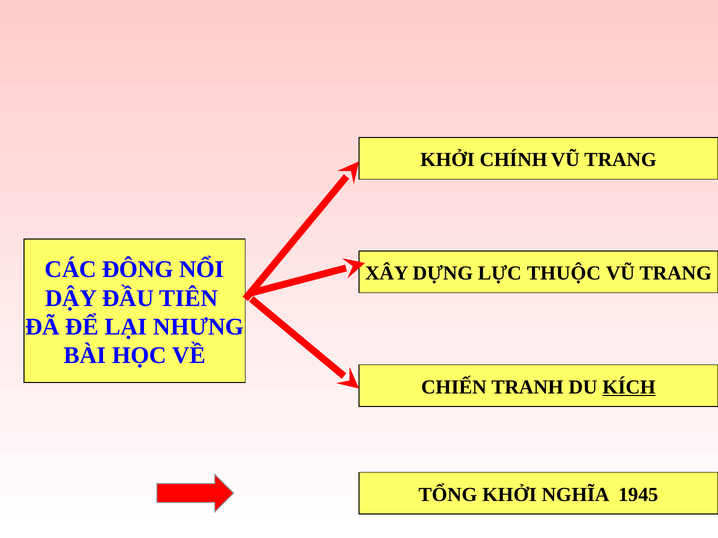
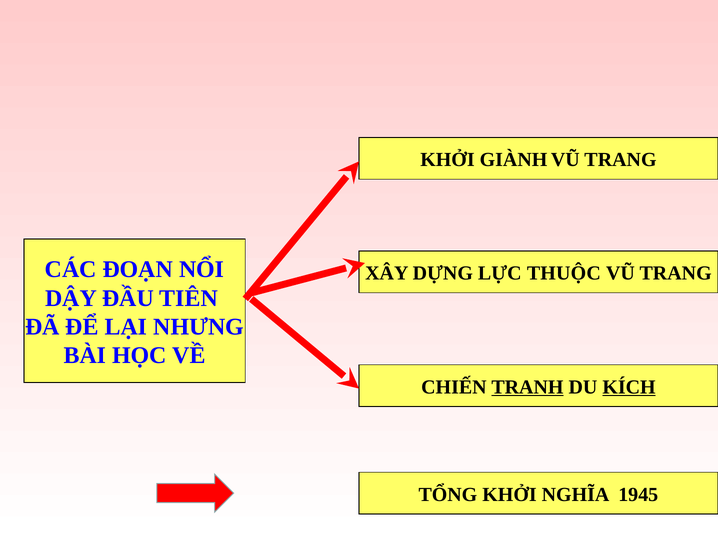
CHÍNH: CHÍNH -> GIÀNH (513, 160)
ĐÔNG: ĐÔNG -> ĐOẠN (138, 270)
TRANH underline: none -> present (527, 387)
